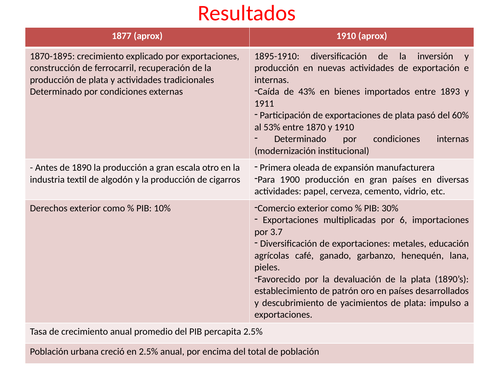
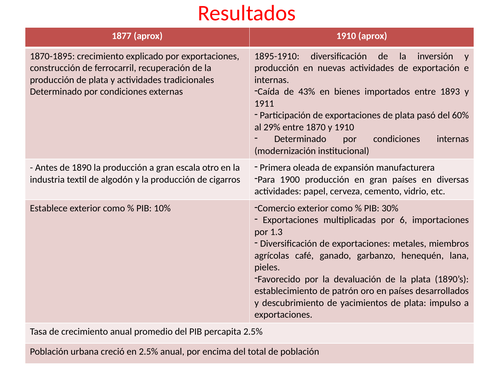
53%: 53% -> 29% (272, 127)
Derechos: Derechos -> Establece (49, 208)
3.7: 3.7 -> 1.3 (276, 231)
educación: educación -> miembros (449, 243)
